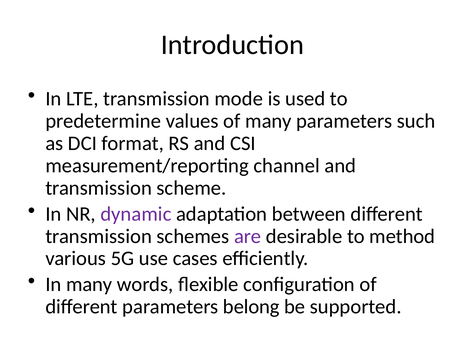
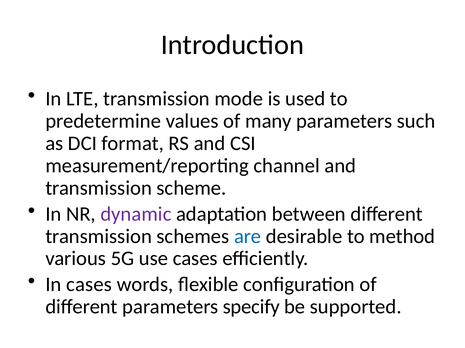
are colour: purple -> blue (248, 237)
In many: many -> cases (89, 285)
belong: belong -> specify (251, 307)
